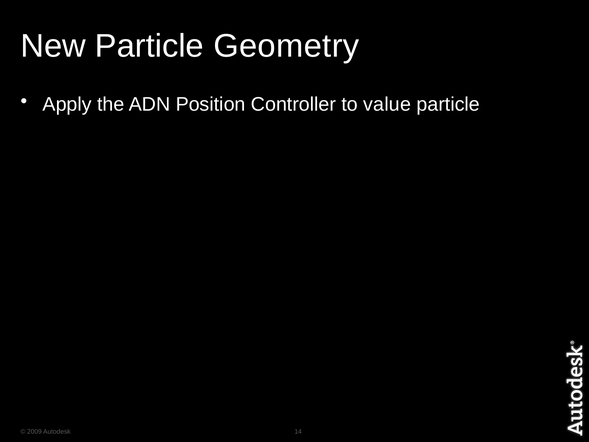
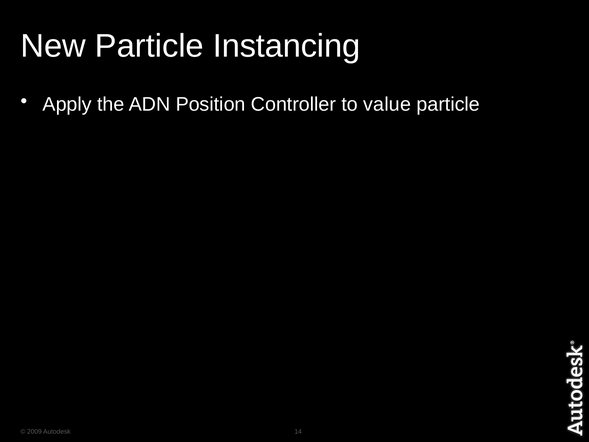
Geometry: Geometry -> Instancing (287, 46)
